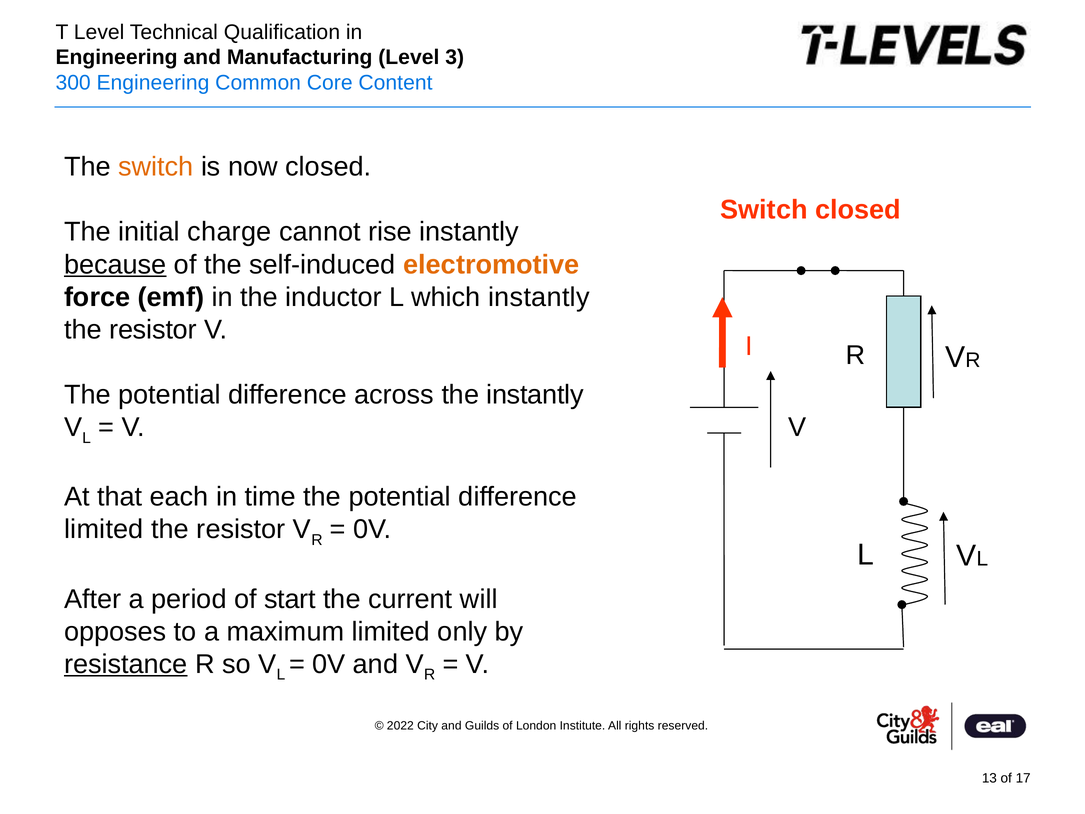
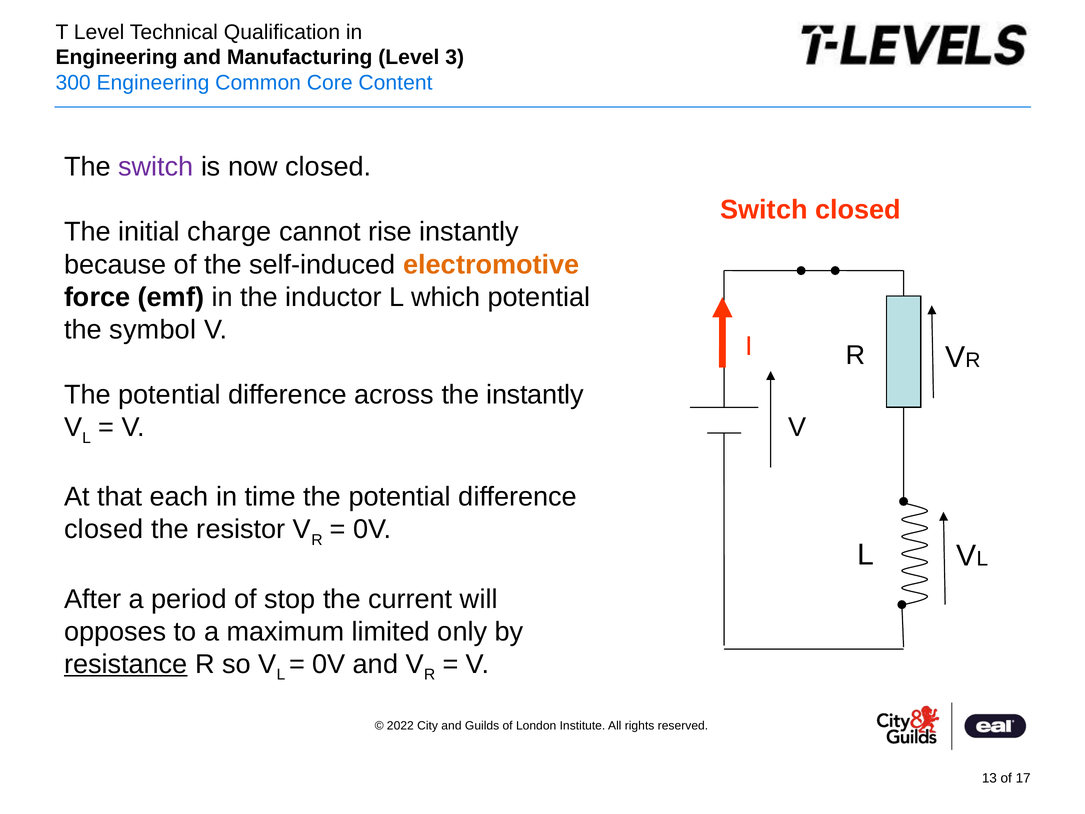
switch colour: orange -> purple (156, 167)
because underline: present -> none (115, 265)
which instantly: instantly -> potential (539, 297)
resistor: resistor -> symbol (153, 330)
limited: limited -> closed (104, 529)
start: start -> stop (290, 599)
